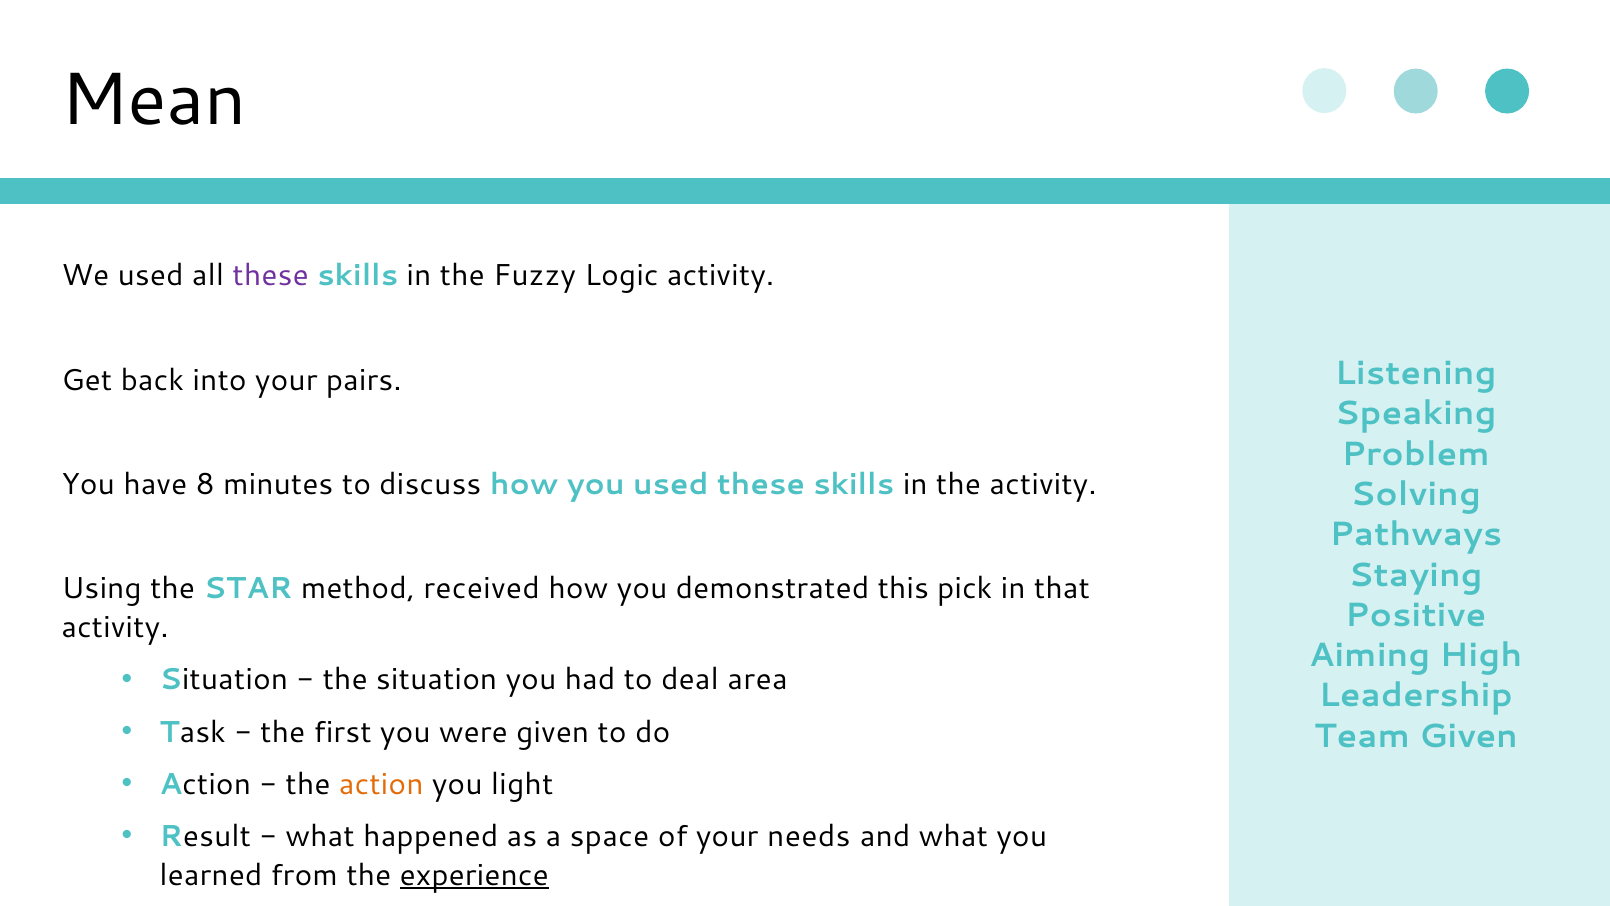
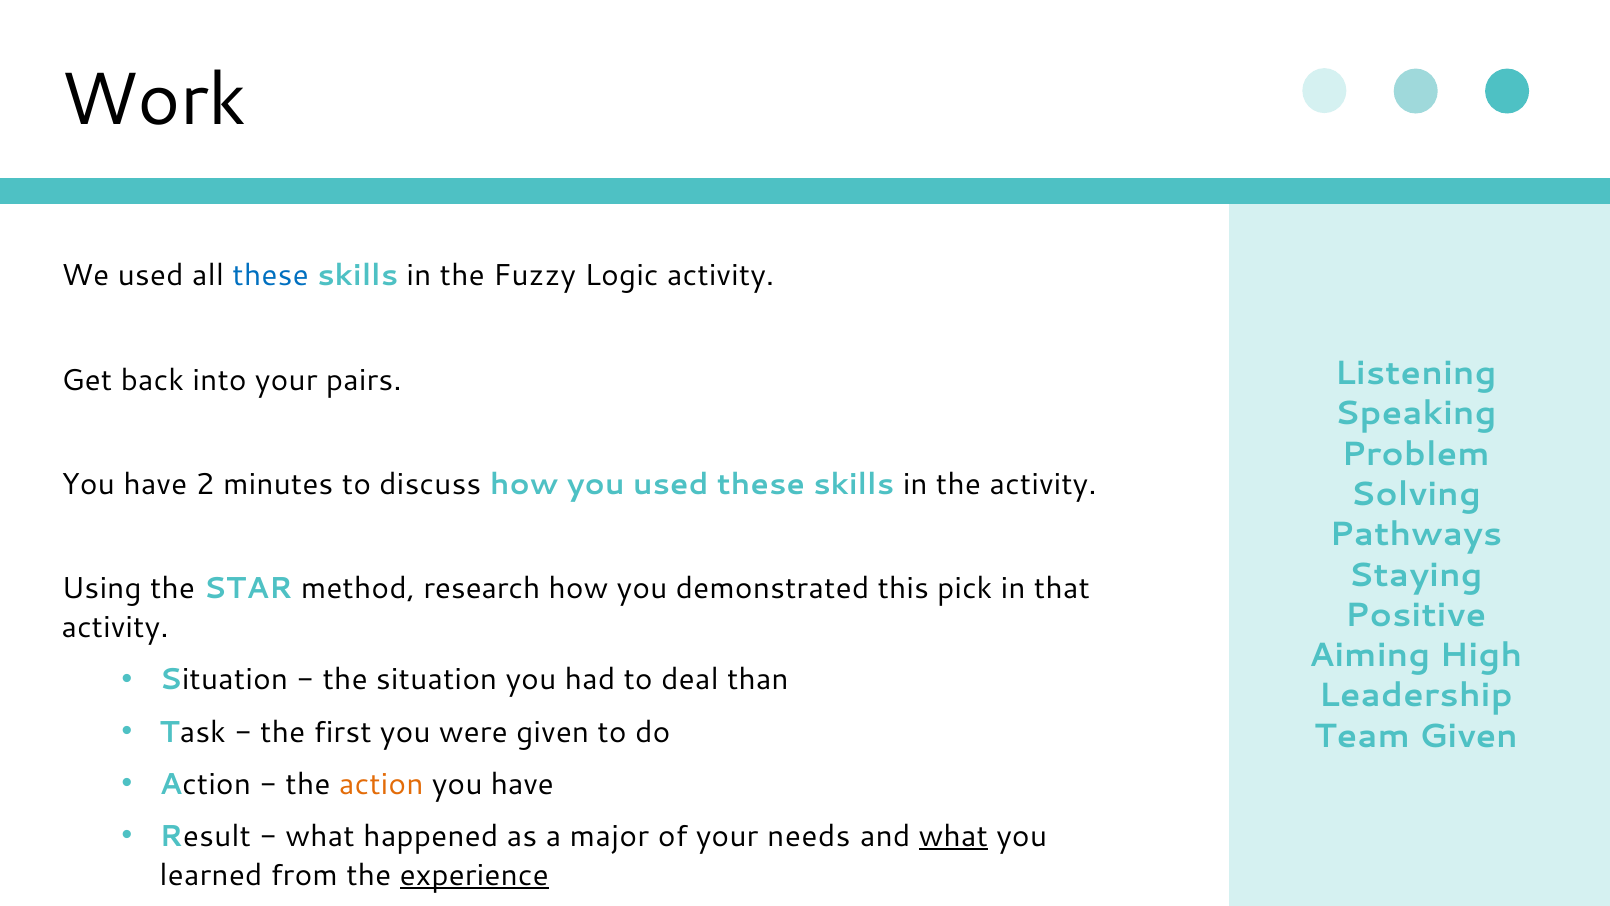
Mean: Mean -> Work (154, 100)
these colour: purple -> blue (271, 276)
8: 8 -> 2 (205, 484)
received: received -> research (482, 589)
area: area -> than (758, 680)
light: light -> have (522, 784)
space: space -> major (609, 836)
what underline: none -> present (953, 836)
